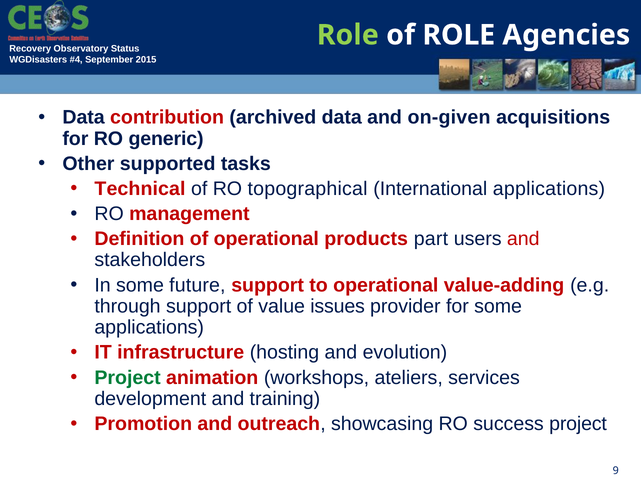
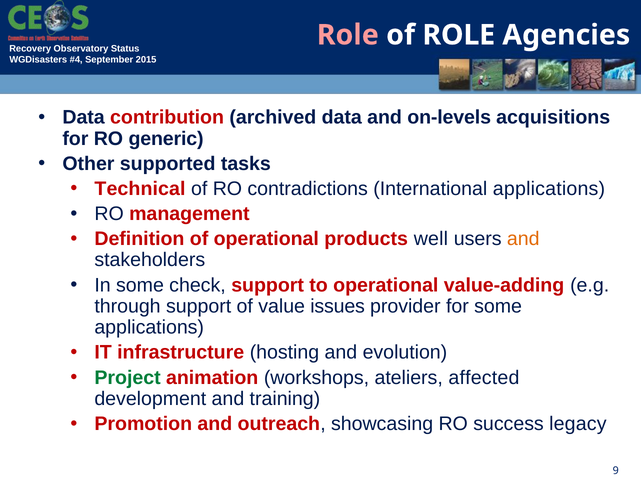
Role colour: light green -> pink (348, 35)
on-given: on-given -> on-levels (449, 117)
topographical: topographical -> contradictions (308, 189)
part: part -> well (431, 239)
and colour: red -> orange (523, 239)
future: future -> check (197, 285)
services: services -> affected (484, 377)
success project: project -> legacy (578, 424)
